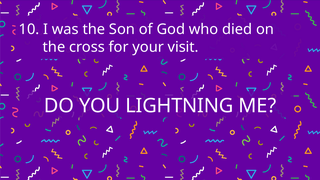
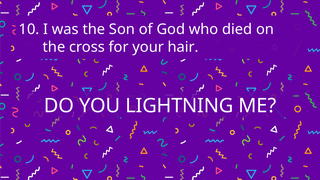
visit: visit -> hair (183, 47)
